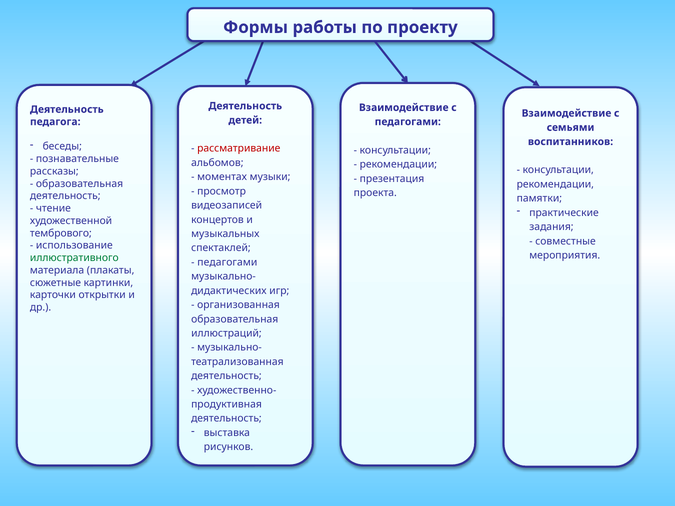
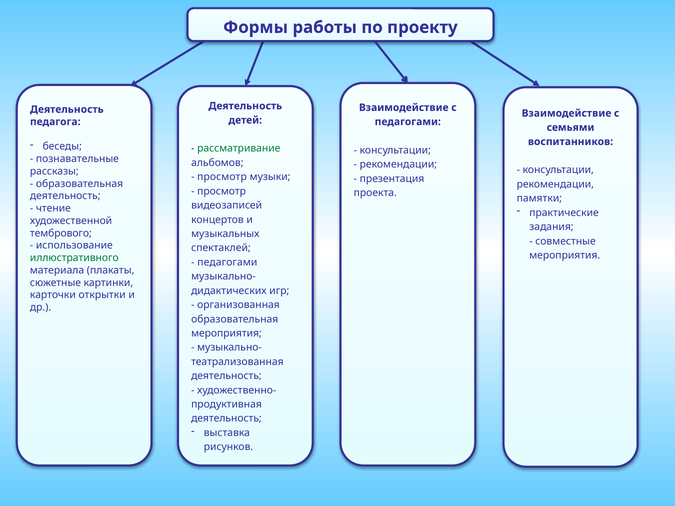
рассматривание colour: red -> green (239, 149)
моментах: моментах -> просмотр (222, 177)
иллюстраций: иллюстраций -> мероприятия (226, 333)
